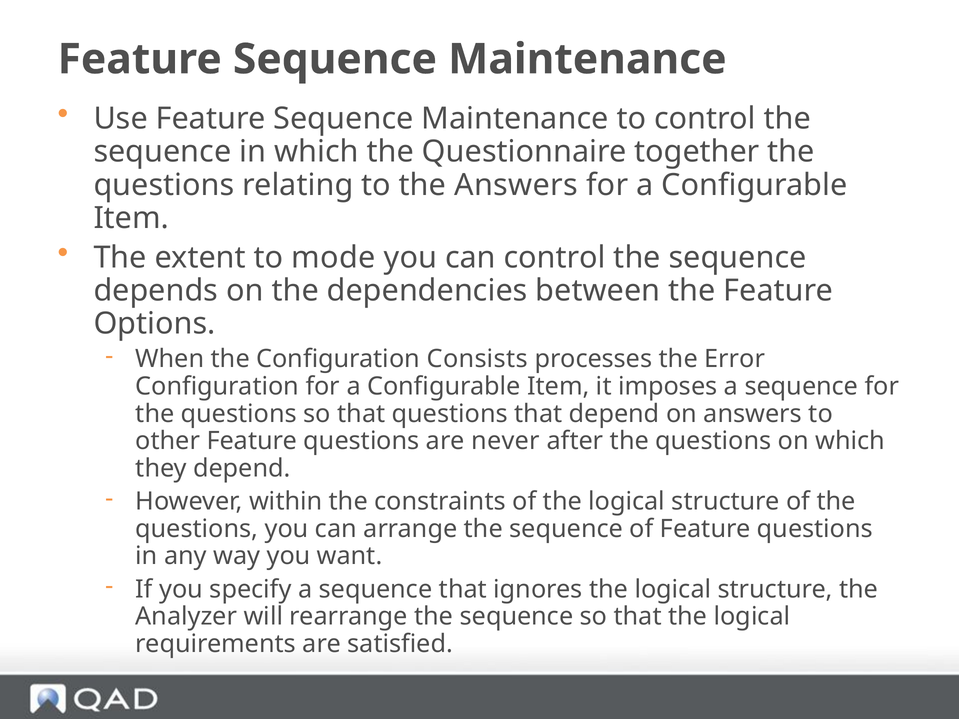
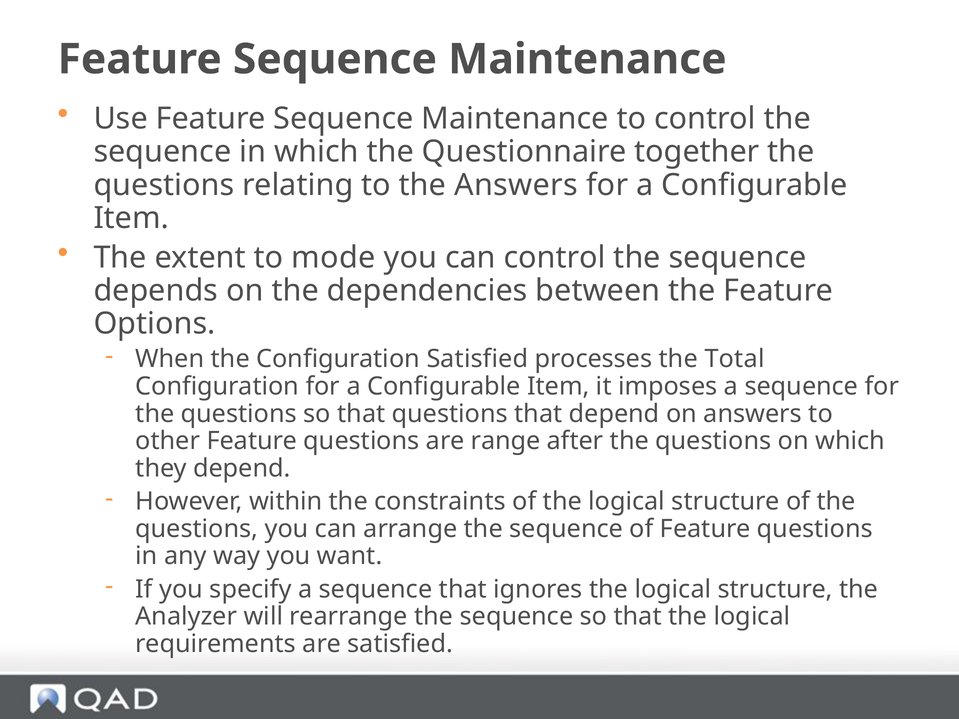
Configuration Consists: Consists -> Satisfied (477, 359)
Error: Error -> Total (735, 359)
never: never -> range (506, 441)
